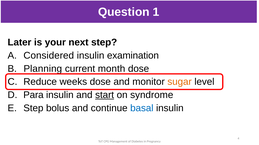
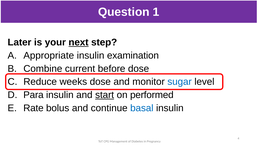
next underline: none -> present (79, 43)
Considered: Considered -> Appropriate (49, 56)
Planning: Planning -> Combine (43, 69)
month: month -> before (112, 69)
sugar colour: orange -> blue (180, 82)
syndrome: syndrome -> performed (152, 95)
Step: Step -> Rate (33, 109)
